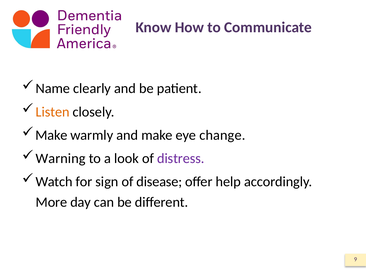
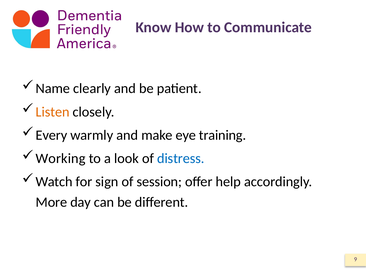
Make: Make -> Every (51, 135)
change: change -> training (223, 135)
Warning: Warning -> Working (61, 159)
distress colour: purple -> blue (181, 159)
disease: disease -> session (159, 182)
